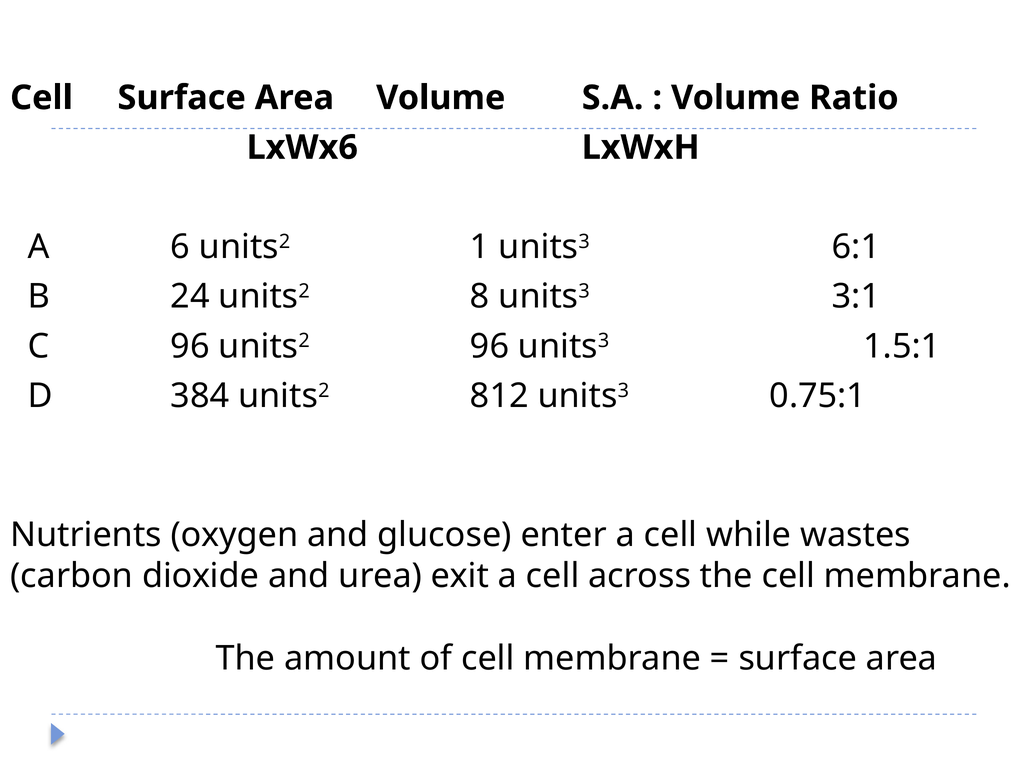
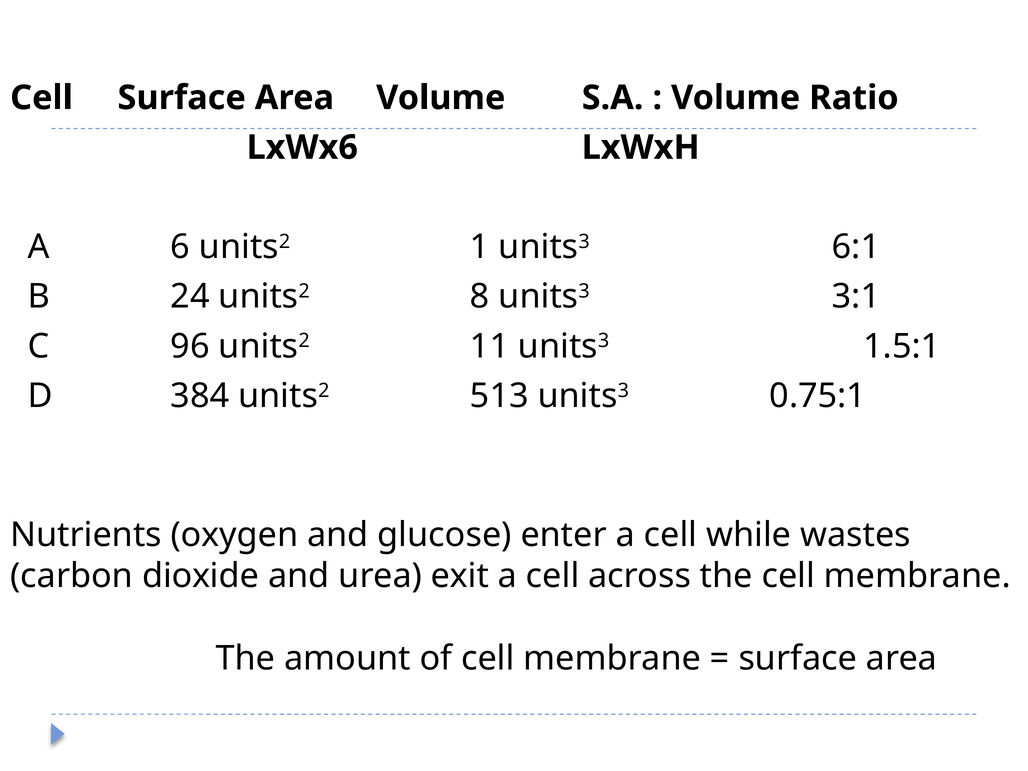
units2 96: 96 -> 11 (490, 346)
812: 812 -> 513 (499, 396)
